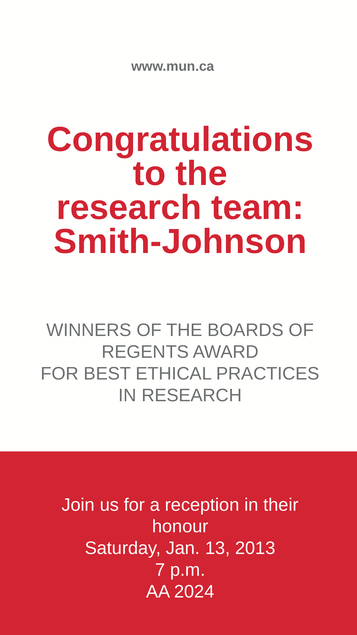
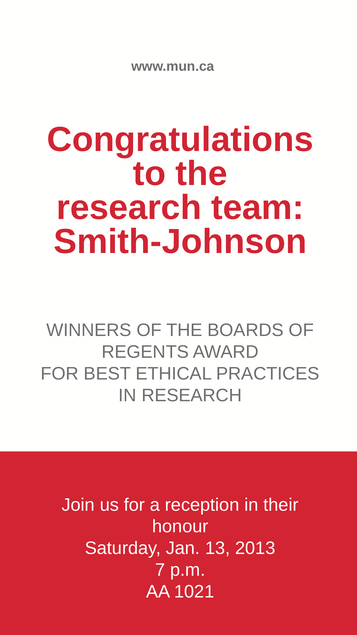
2024: 2024 -> 1021 (194, 591)
